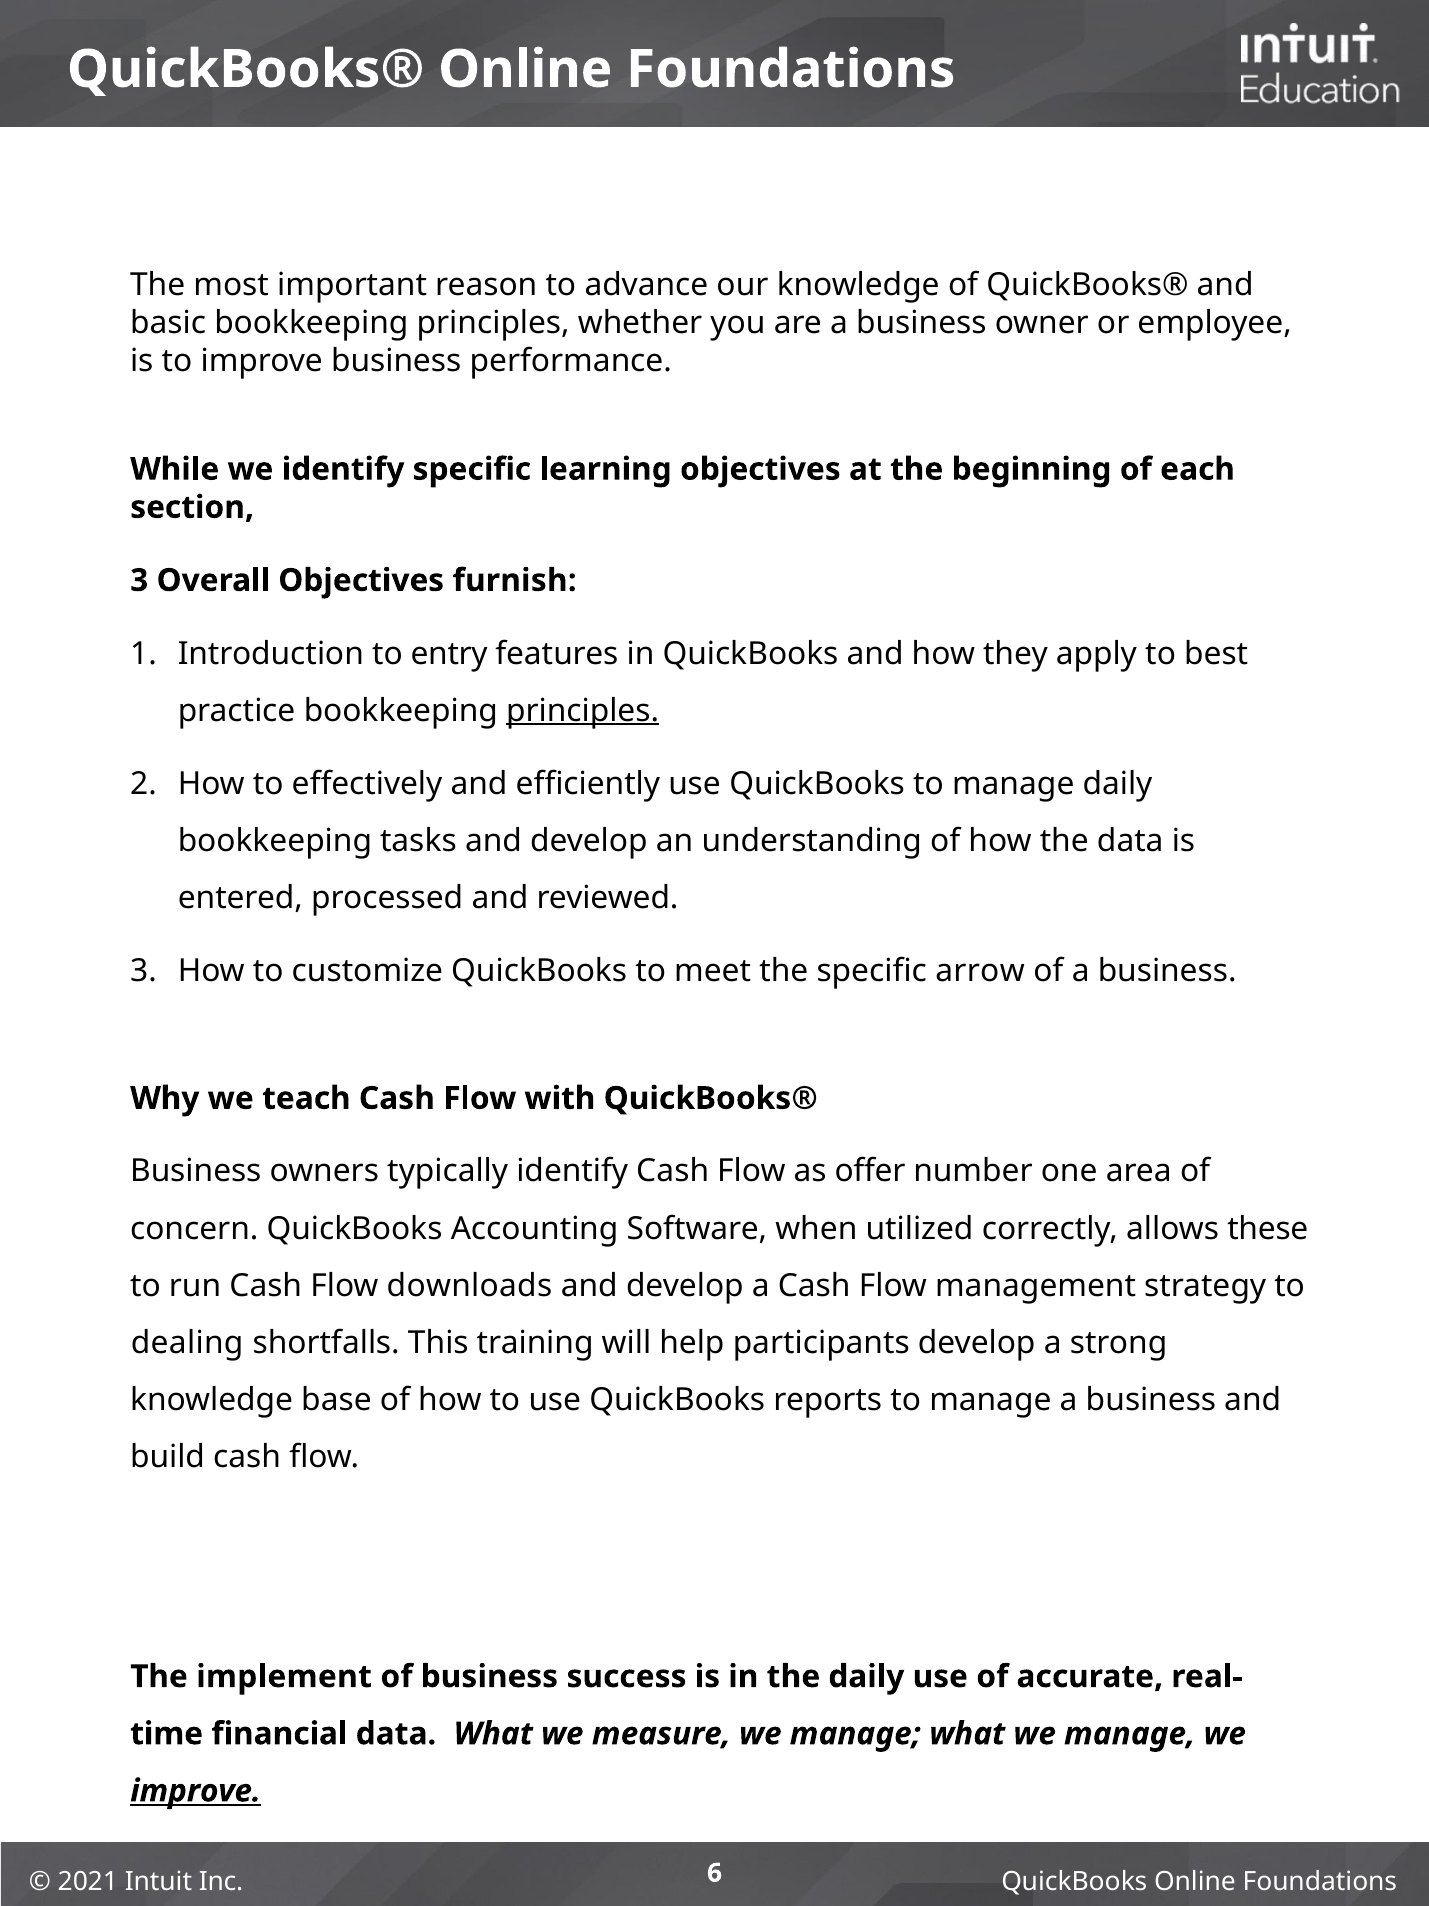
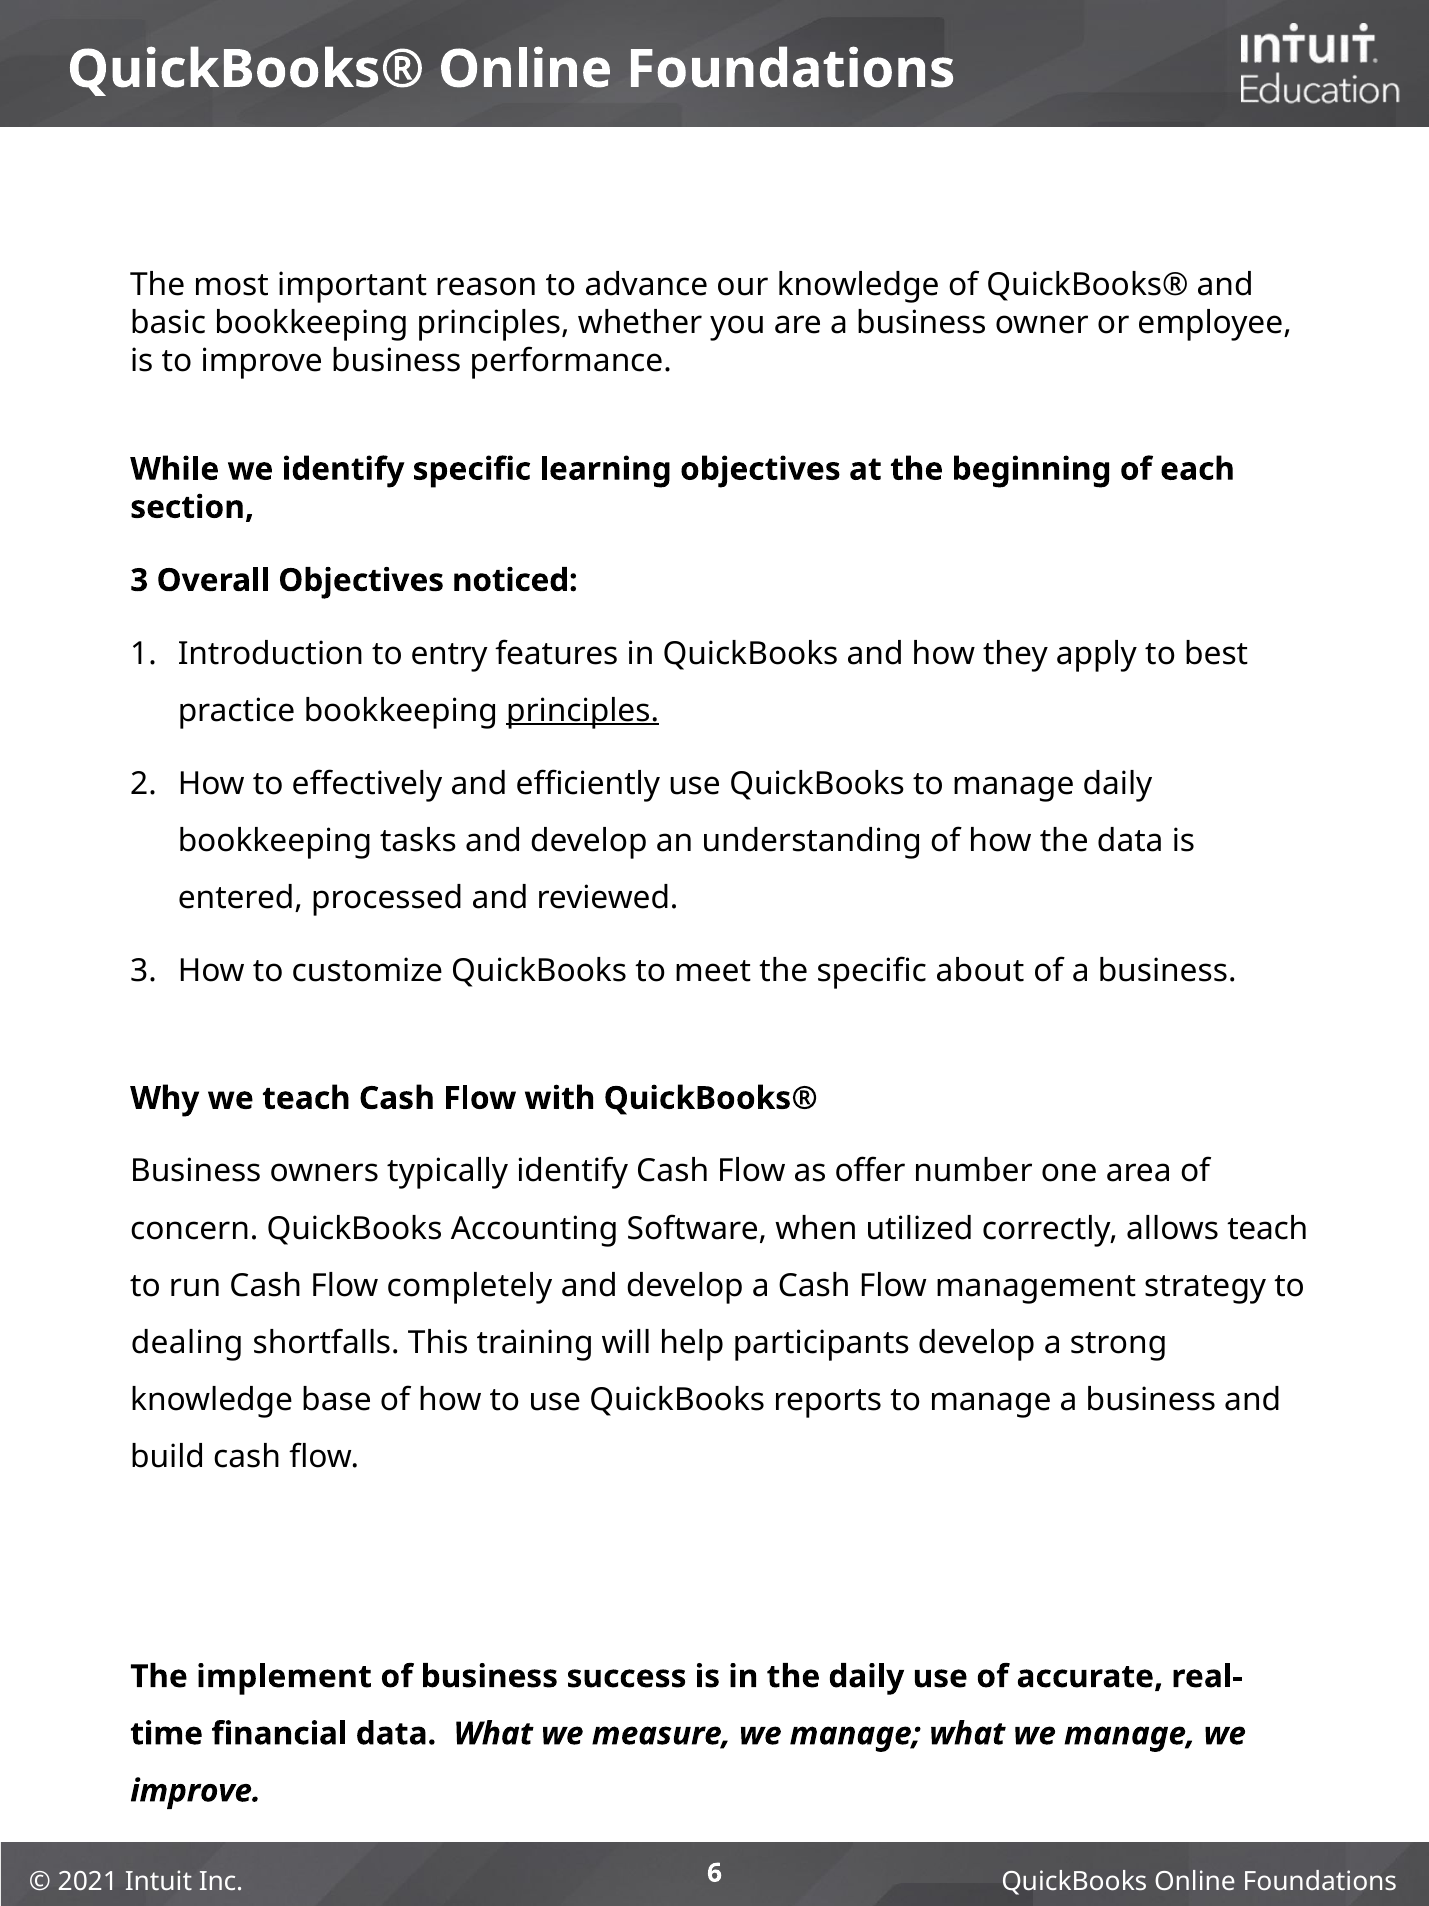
furnish: furnish -> noticed (515, 580)
arrow: arrow -> about (980, 971)
allows these: these -> teach (1268, 1228)
downloads: downloads -> completely (470, 1285)
improve underline: present -> none (196, 1790)
